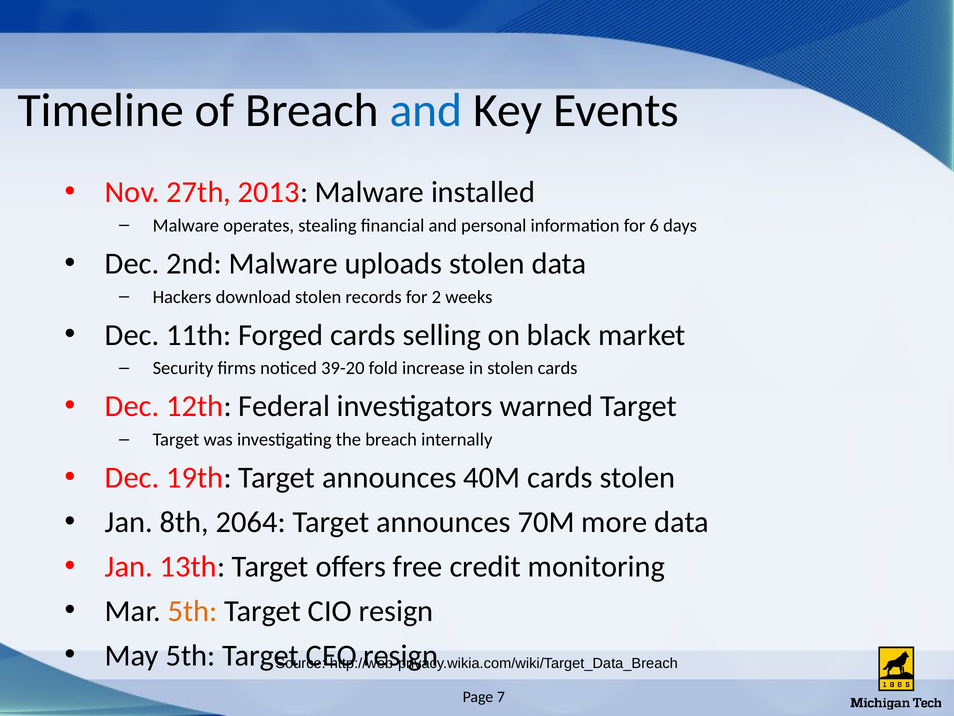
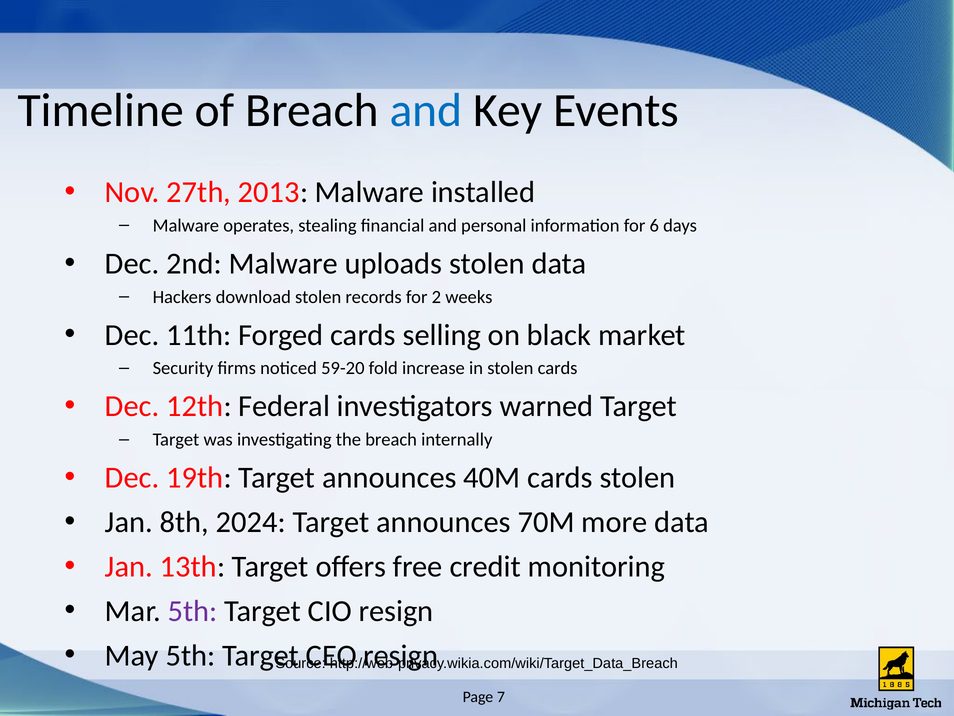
39-20: 39-20 -> 59-20 (343, 368)
2064: 2064 -> 2024 (251, 522)
5th colour: orange -> purple (193, 611)
